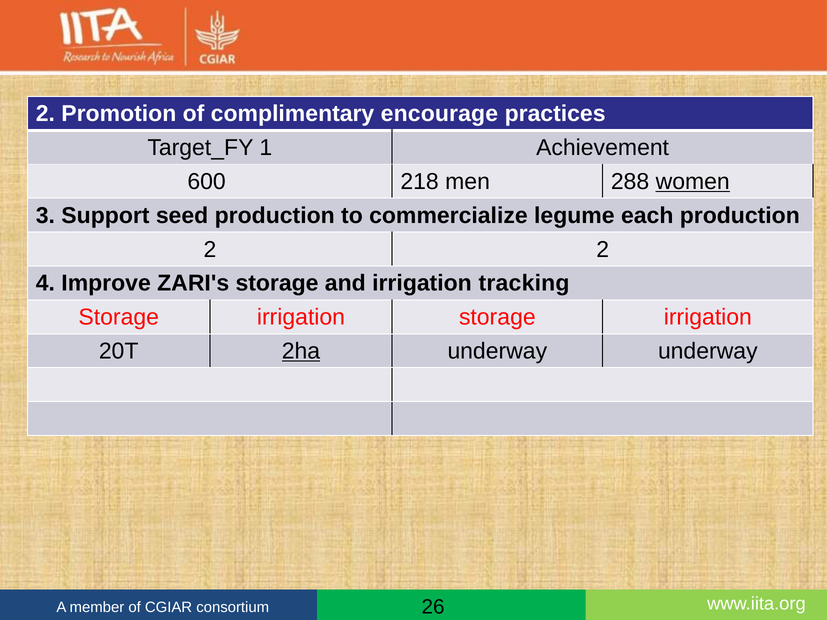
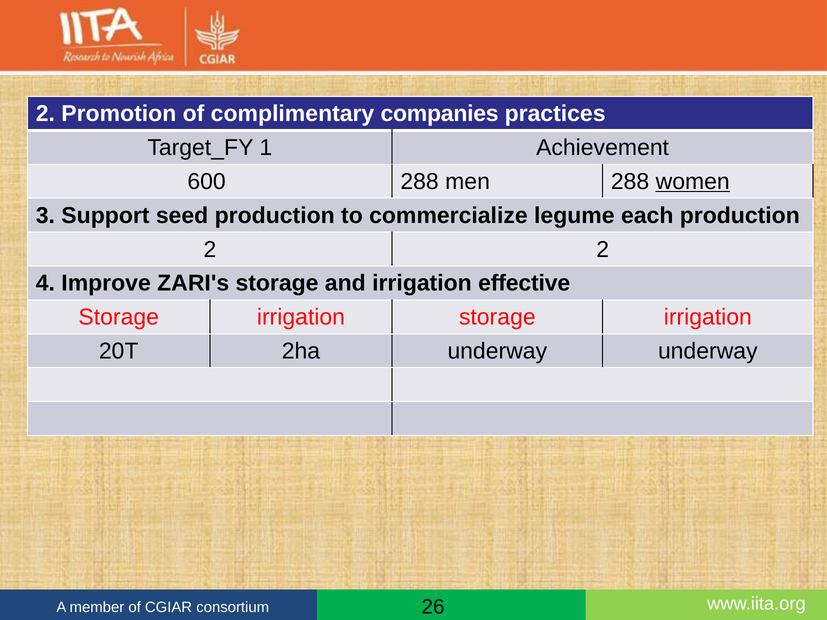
encourage: encourage -> companies (440, 114)
600 218: 218 -> 288 (420, 182)
tracking: tracking -> effective (524, 283)
2ha underline: present -> none (301, 351)
